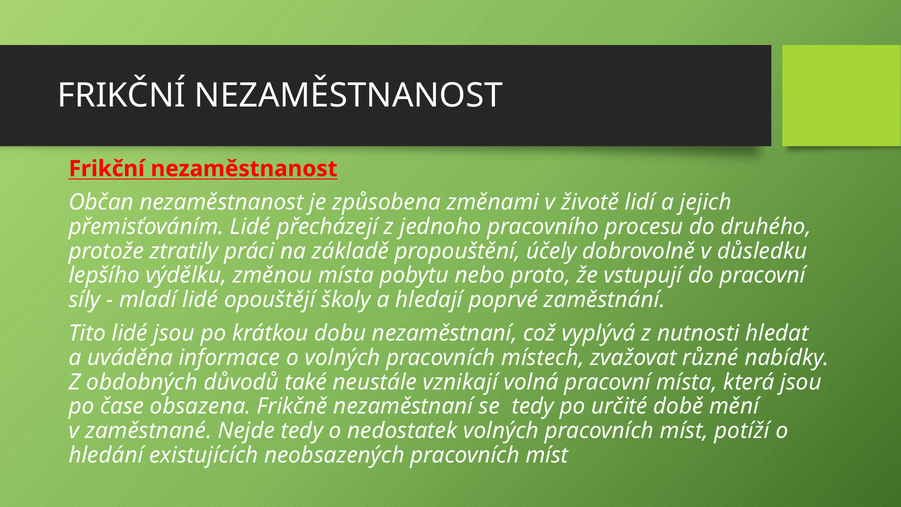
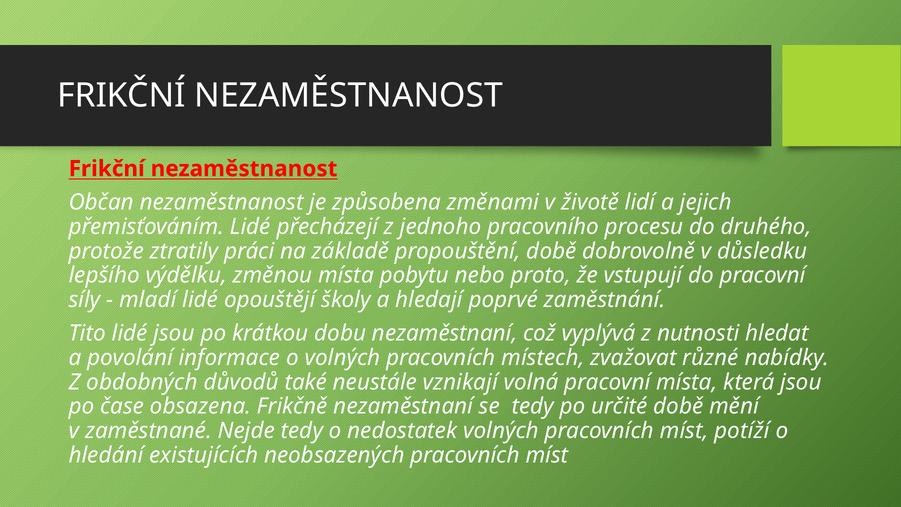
propouštění účely: účely -> době (552, 251)
uváděna: uváděna -> povolání (130, 358)
